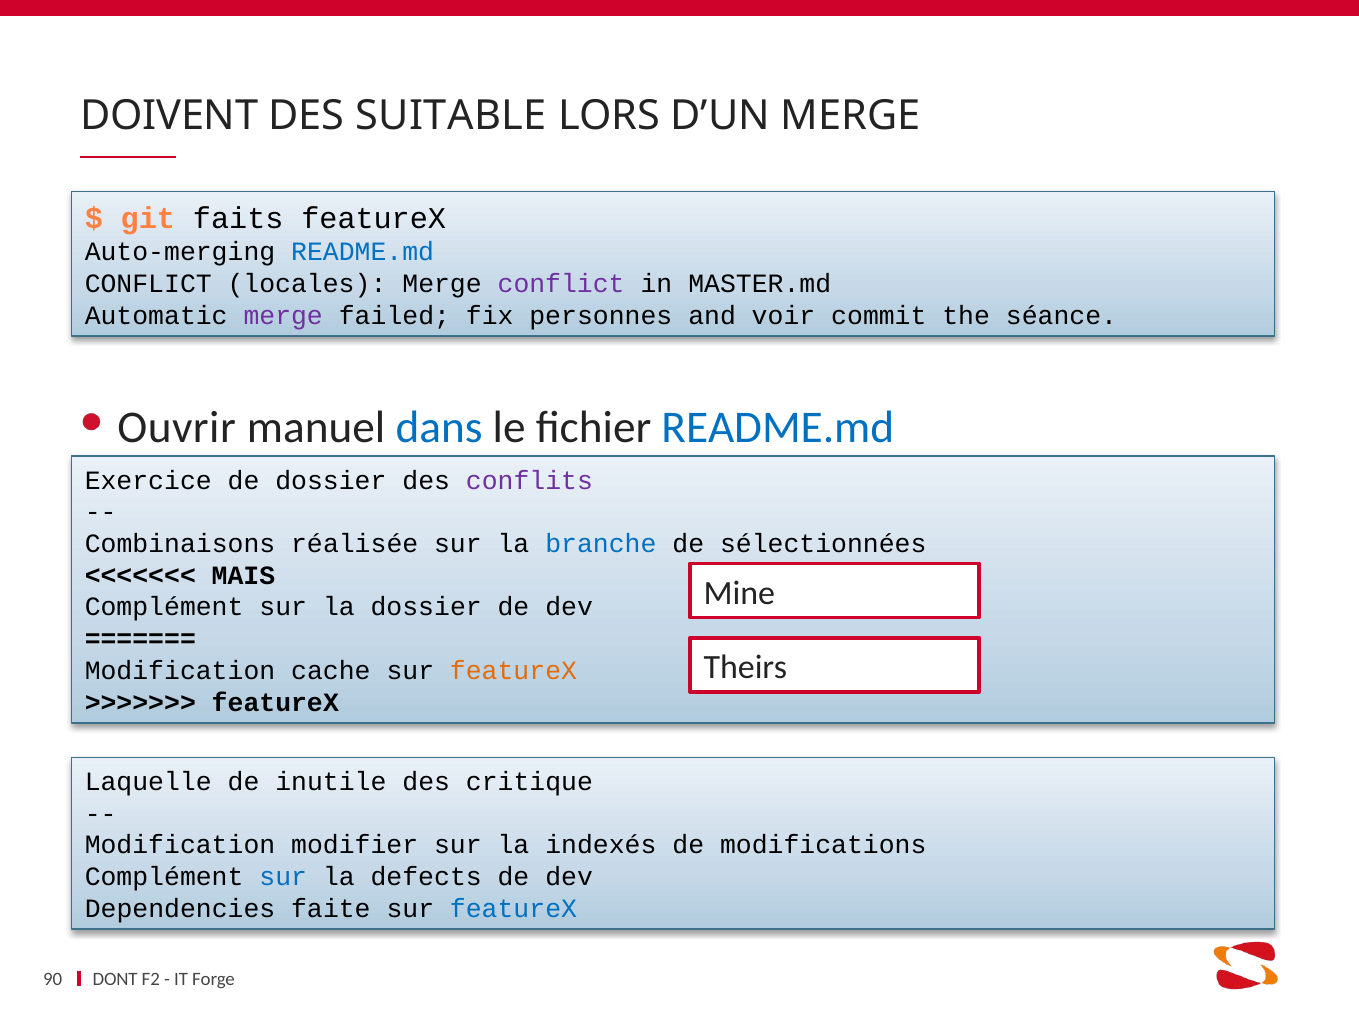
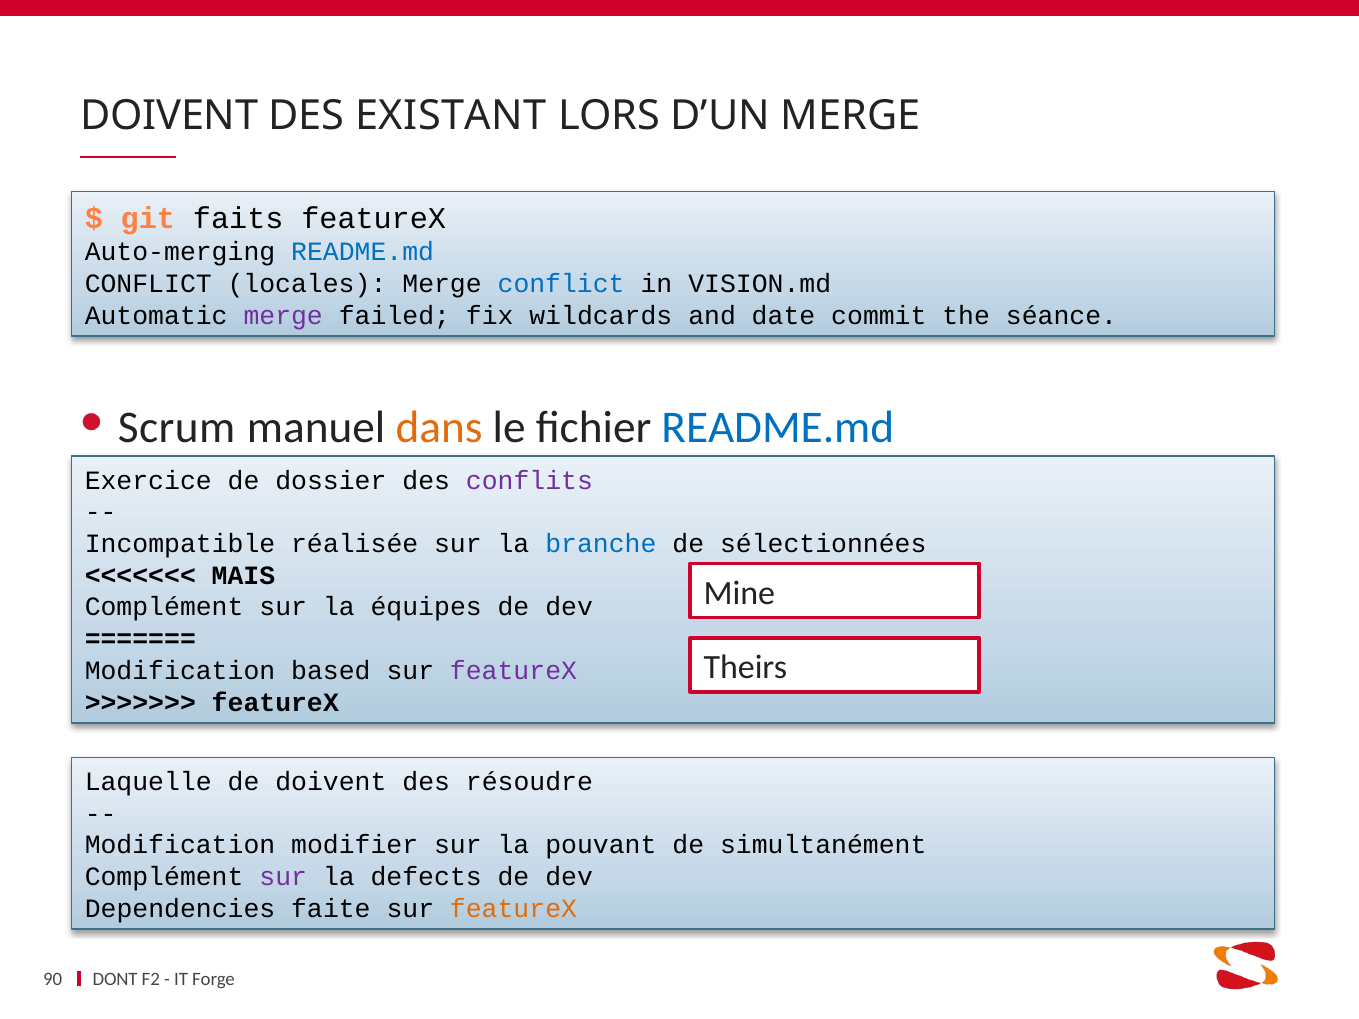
SUITABLE: SUITABLE -> EXISTANT (451, 116)
conflict colour: purple -> blue (561, 284)
MASTER.md: MASTER.md -> VISION.md (760, 284)
personnes: personnes -> wildcards (601, 315)
voir: voir -> date (783, 315)
Ouvrir: Ouvrir -> Scrum (177, 428)
dans colour: blue -> orange (439, 428)
Combinaisons: Combinaisons -> Incompatible (180, 544)
la dossier: dossier -> équipes (426, 607)
cache: cache -> based (331, 671)
featureX colour: orange -> purple (513, 671)
de inutile: inutile -> doivent (331, 782)
critique: critique -> résoudre (529, 782)
indexés: indexés -> pouvant (601, 845)
modifications: modifications -> simultanément (823, 845)
sur colour: blue -> purple (283, 877)
featureX colour: blue -> orange (513, 909)
